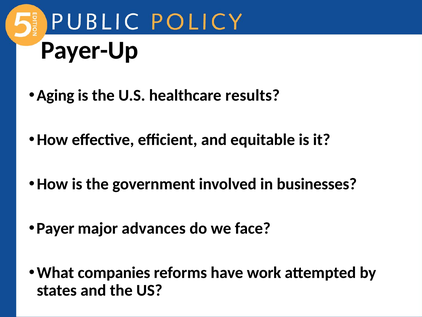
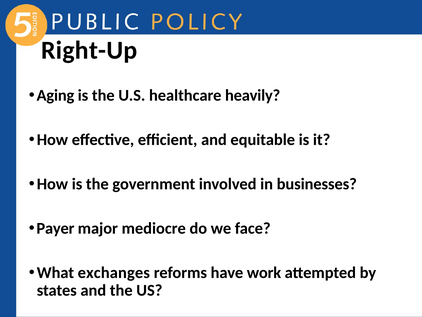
Payer-Up: Payer-Up -> Right-Up (89, 50)
results: results -> heavily (253, 95)
advances: advances -> mediocre (154, 228)
companies: companies -> exchanges (114, 272)
